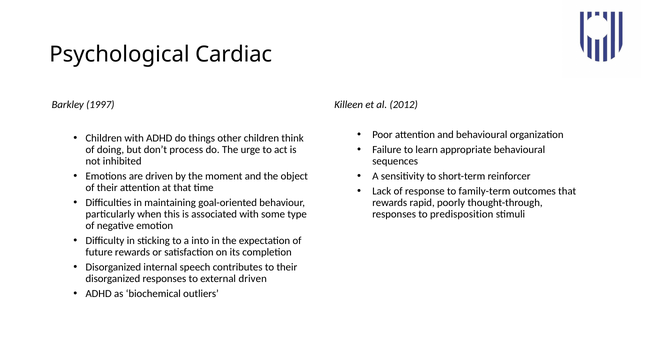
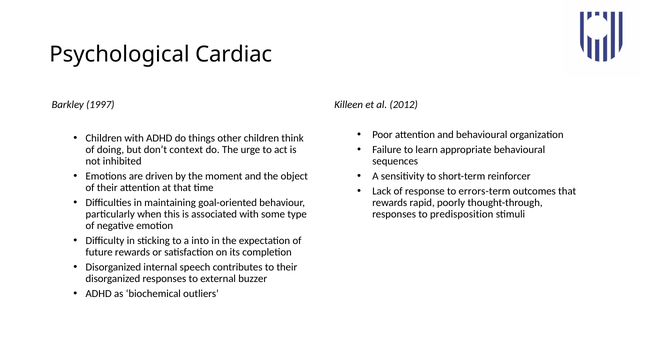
process: process -> context (186, 150)
family-term: family-term -> errors-term (484, 191)
external driven: driven -> buzzer (253, 279)
